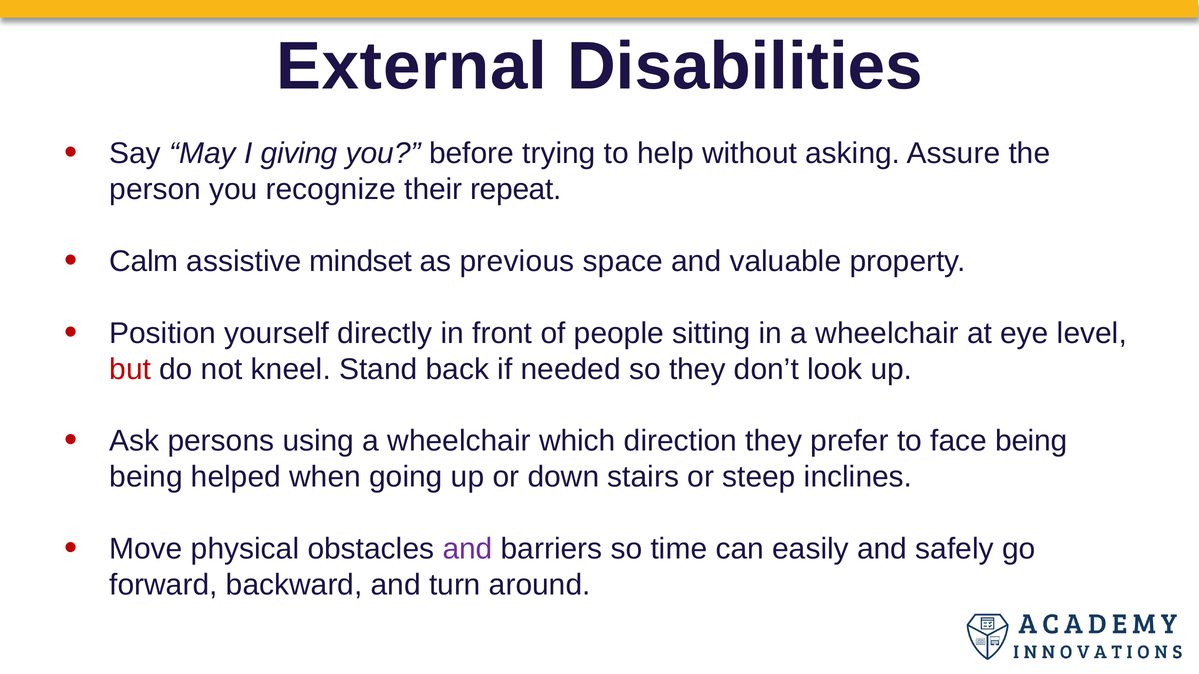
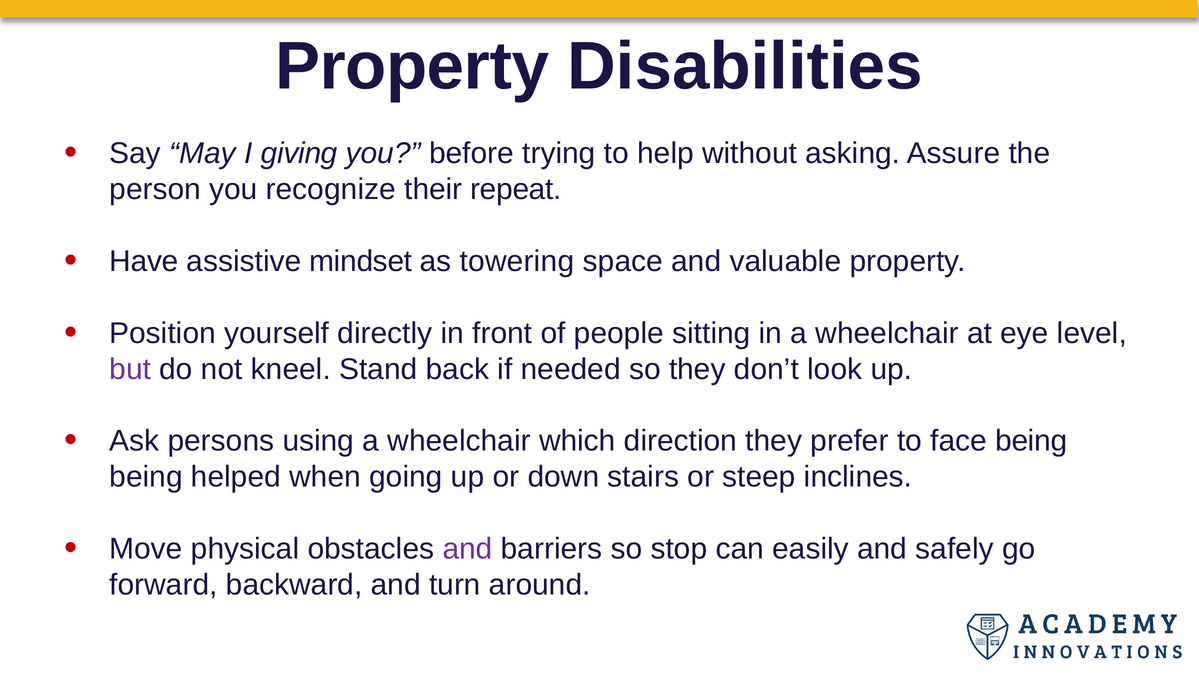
External: External -> Property (412, 67)
Calm: Calm -> Have (144, 262)
previous: previous -> towering (517, 262)
but colour: red -> purple (130, 369)
time: time -> stop (679, 549)
